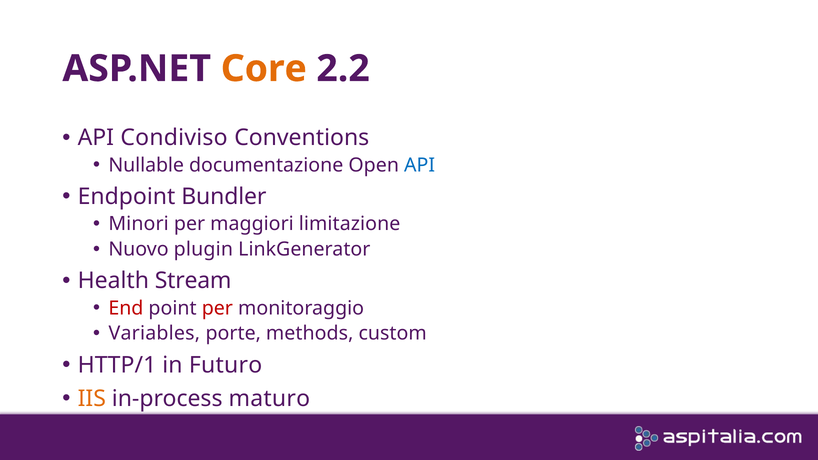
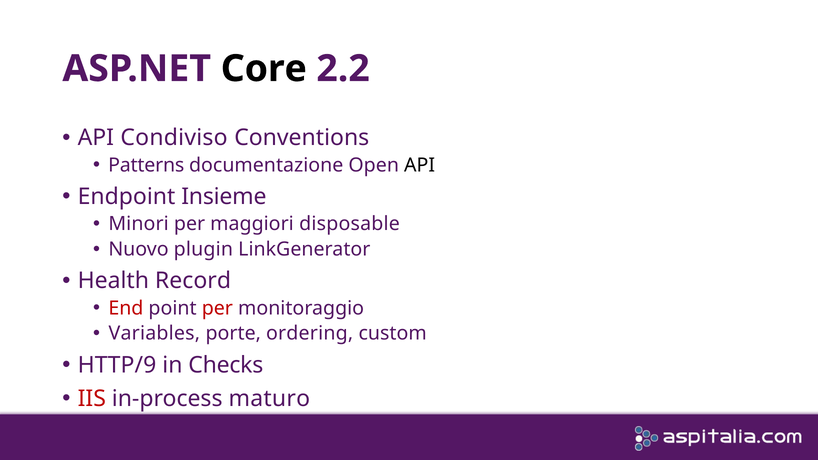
Core colour: orange -> black (264, 69)
Nullable: Nullable -> Patterns (146, 165)
API colour: blue -> black (420, 165)
Bundler: Bundler -> Insieme (224, 197)
limitazione: limitazione -> disposable (350, 224)
Stream: Stream -> Record (193, 281)
methods: methods -> ordering (310, 334)
HTTP/1: HTTP/1 -> HTTP/9 (117, 365)
Futuro: Futuro -> Checks (226, 365)
IIS colour: orange -> red (92, 399)
